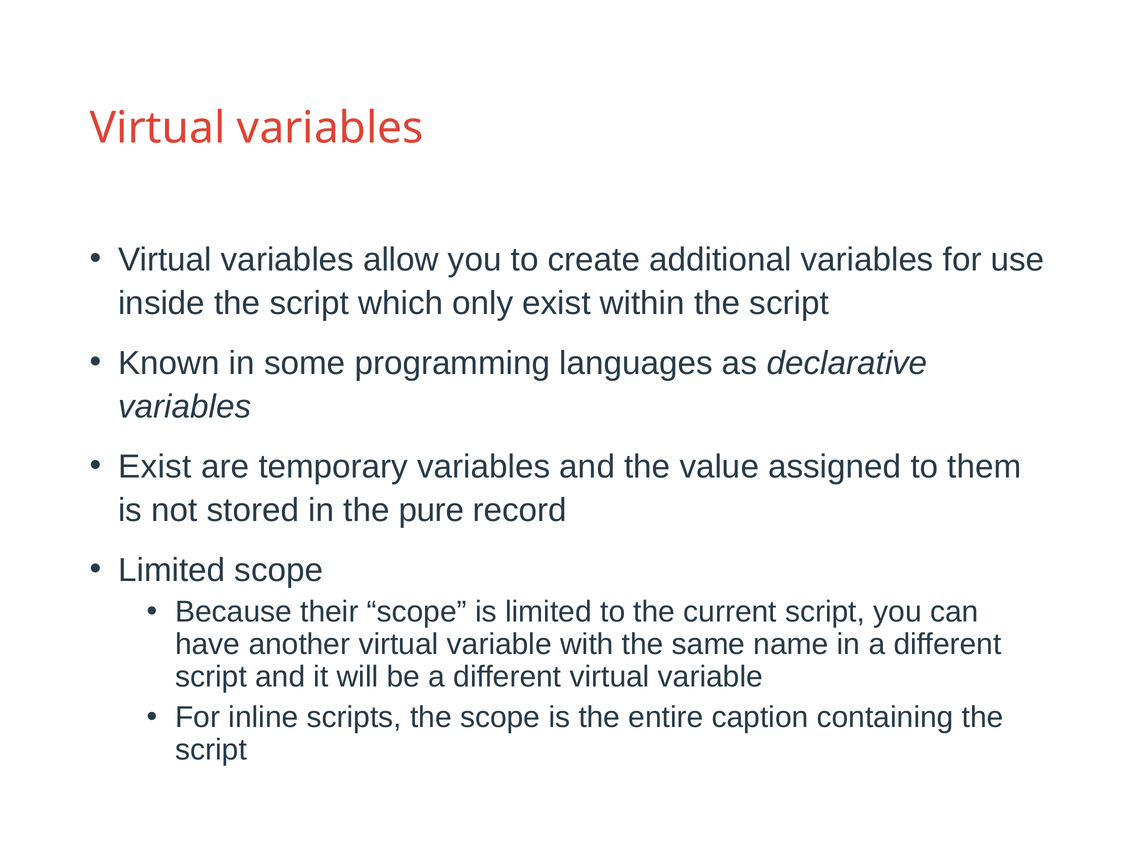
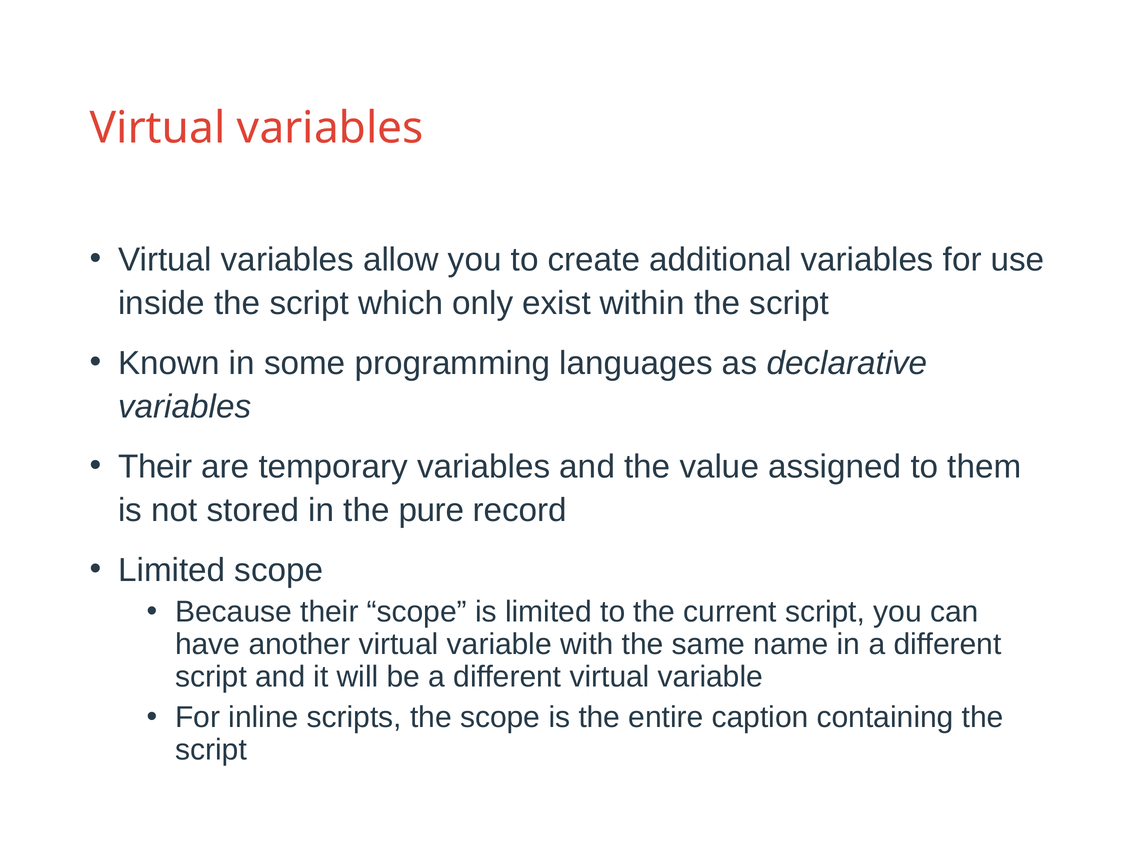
Exist: Exist -> Their (155, 467)
